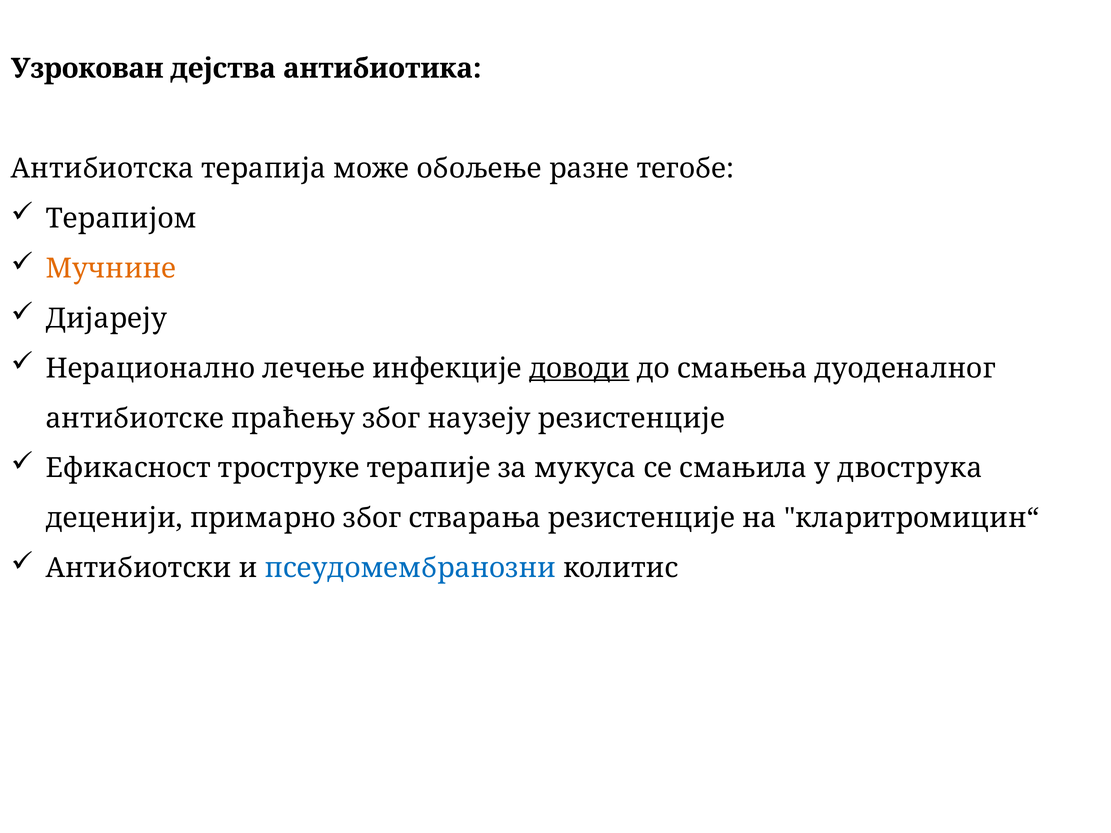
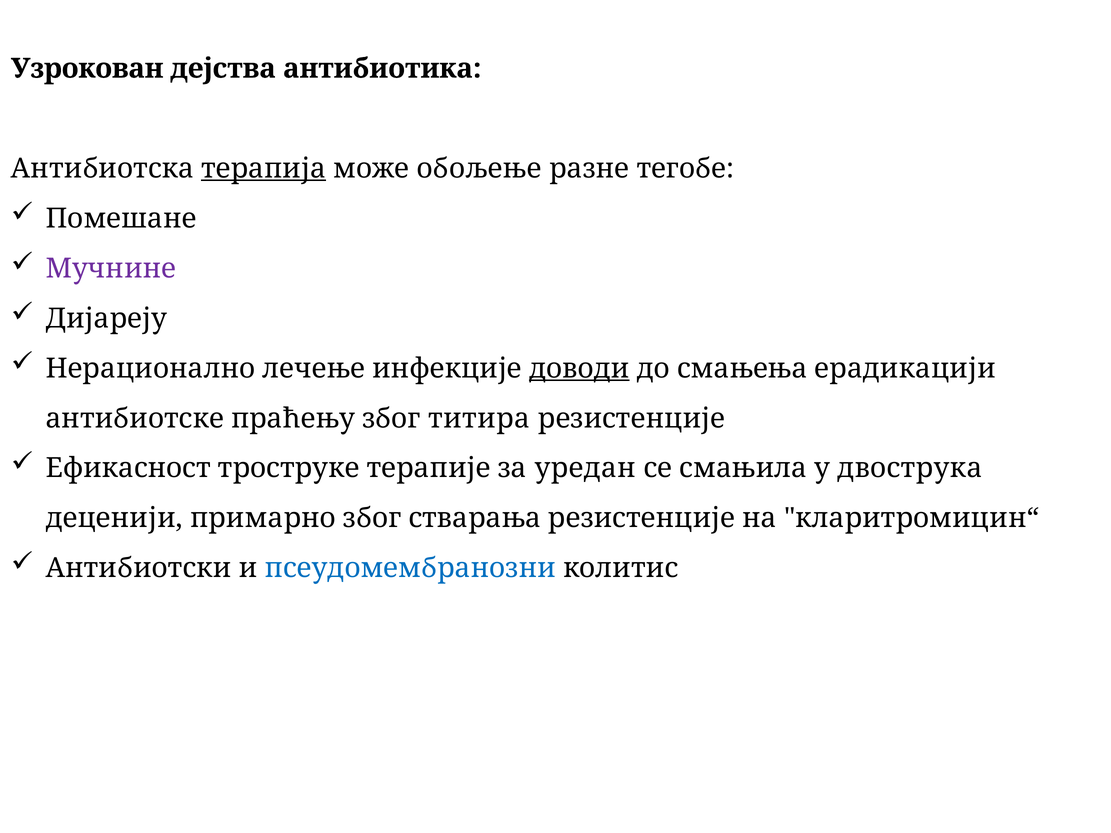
терапија underline: none -> present (264, 169)
Терапијом: Терапијом -> Помешане (121, 219)
Мучнине colour: orange -> purple (111, 268)
дуоденалног: дуоденалног -> ерадикацији (905, 368)
наузеју: наузеју -> титира (479, 418)
мукуса: мукуса -> уредан (585, 468)
